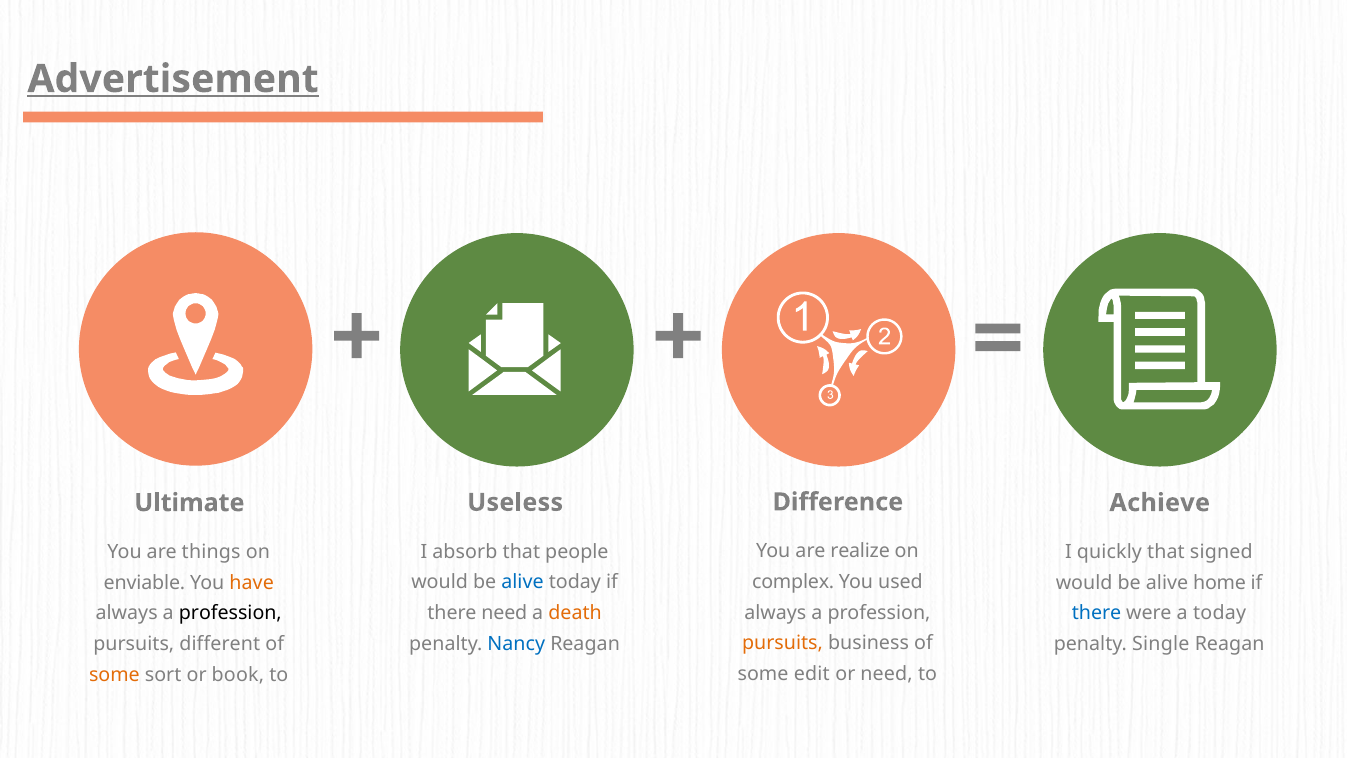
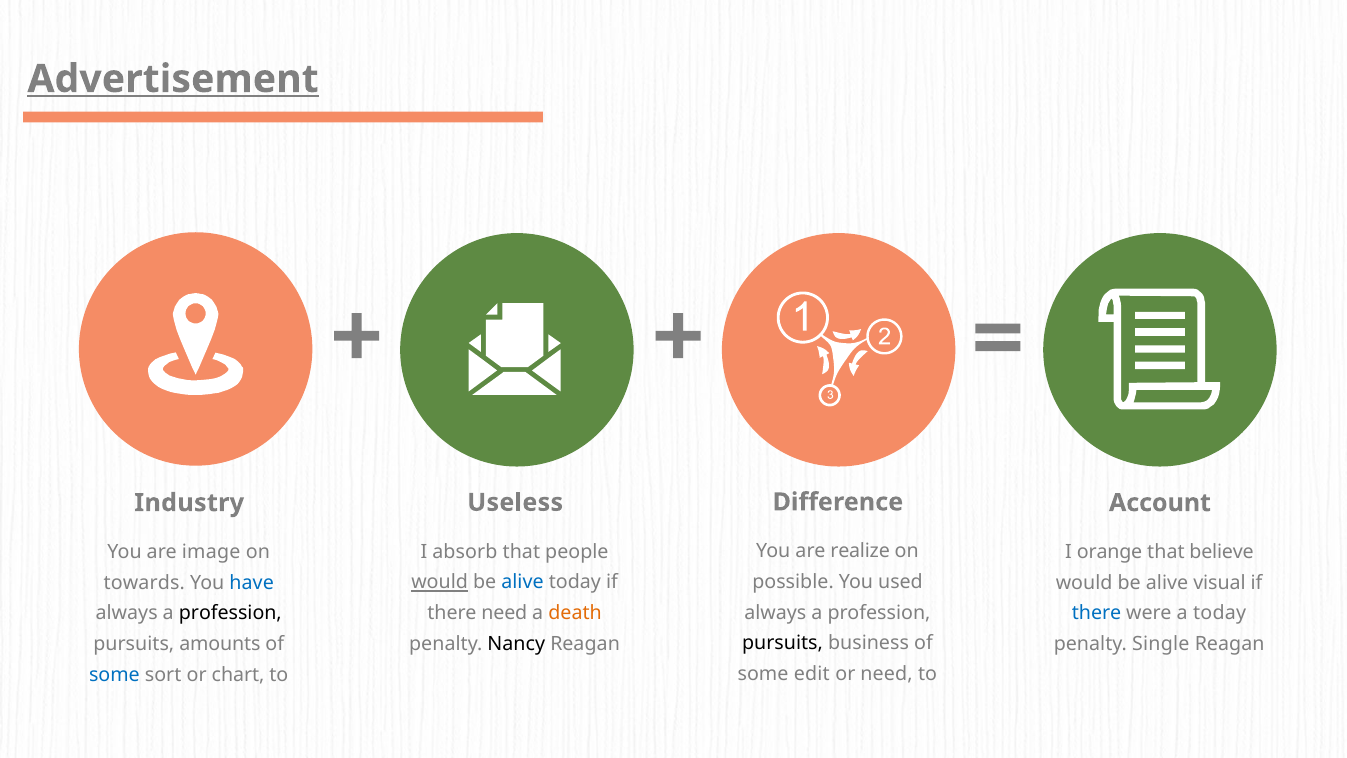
Ultimate: Ultimate -> Industry (189, 503)
Achieve: Achieve -> Account (1160, 503)
things: things -> image (211, 552)
quickly: quickly -> orange (1110, 552)
signed: signed -> believe (1222, 552)
complex: complex -> possible (793, 582)
would underline: none -> present (440, 582)
enviable: enviable -> towards (144, 583)
have colour: orange -> blue (252, 583)
home: home -> visual (1219, 583)
pursuits colour: orange -> black (783, 643)
Nancy colour: blue -> black (516, 644)
different: different -> amounts (220, 644)
some colour: orange -> blue (114, 675)
book: book -> chart (238, 675)
